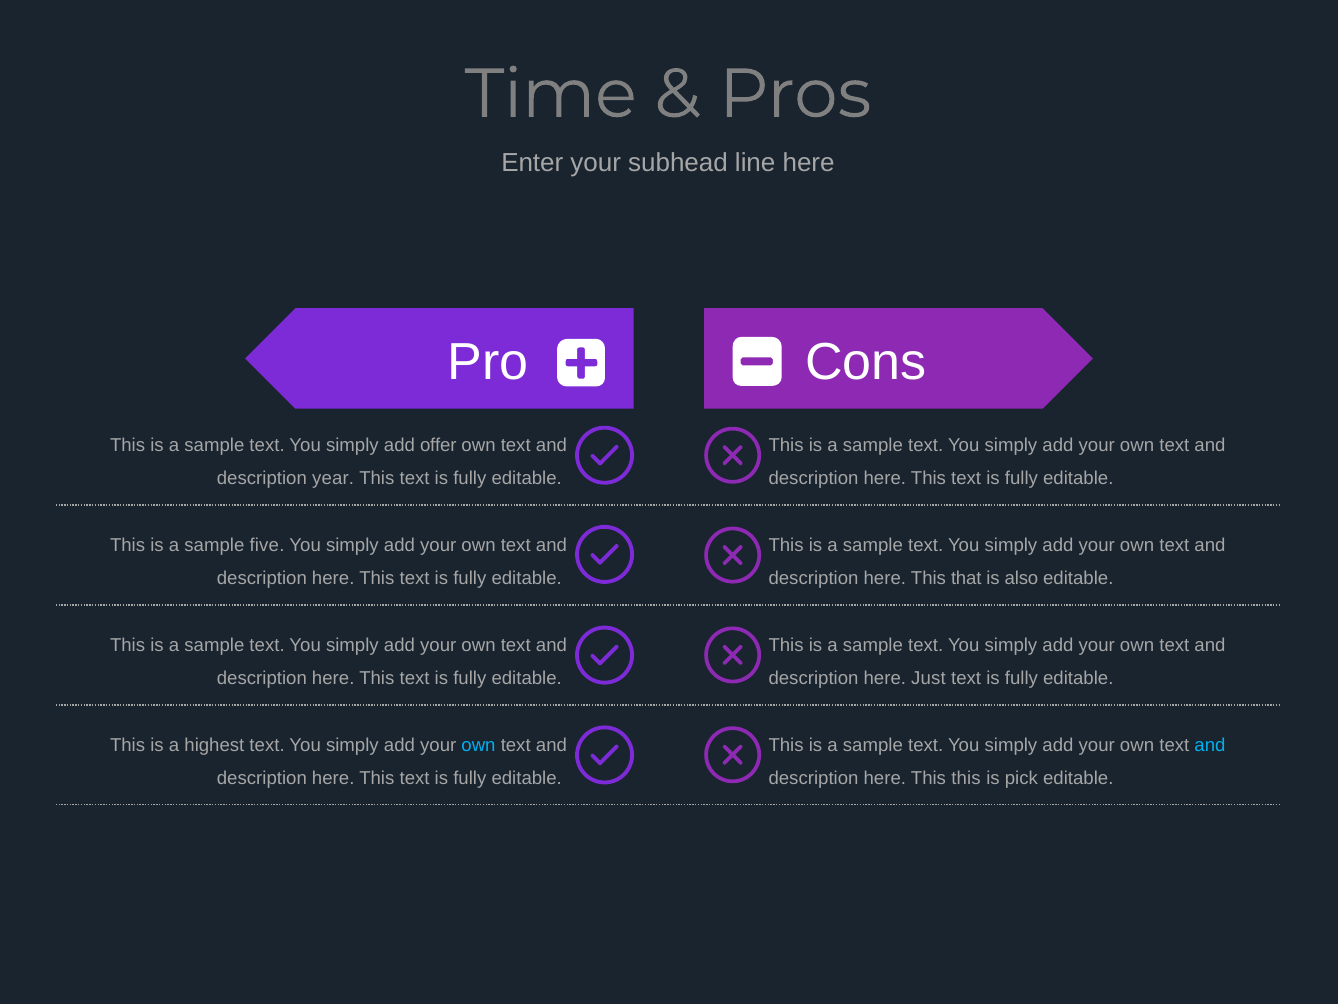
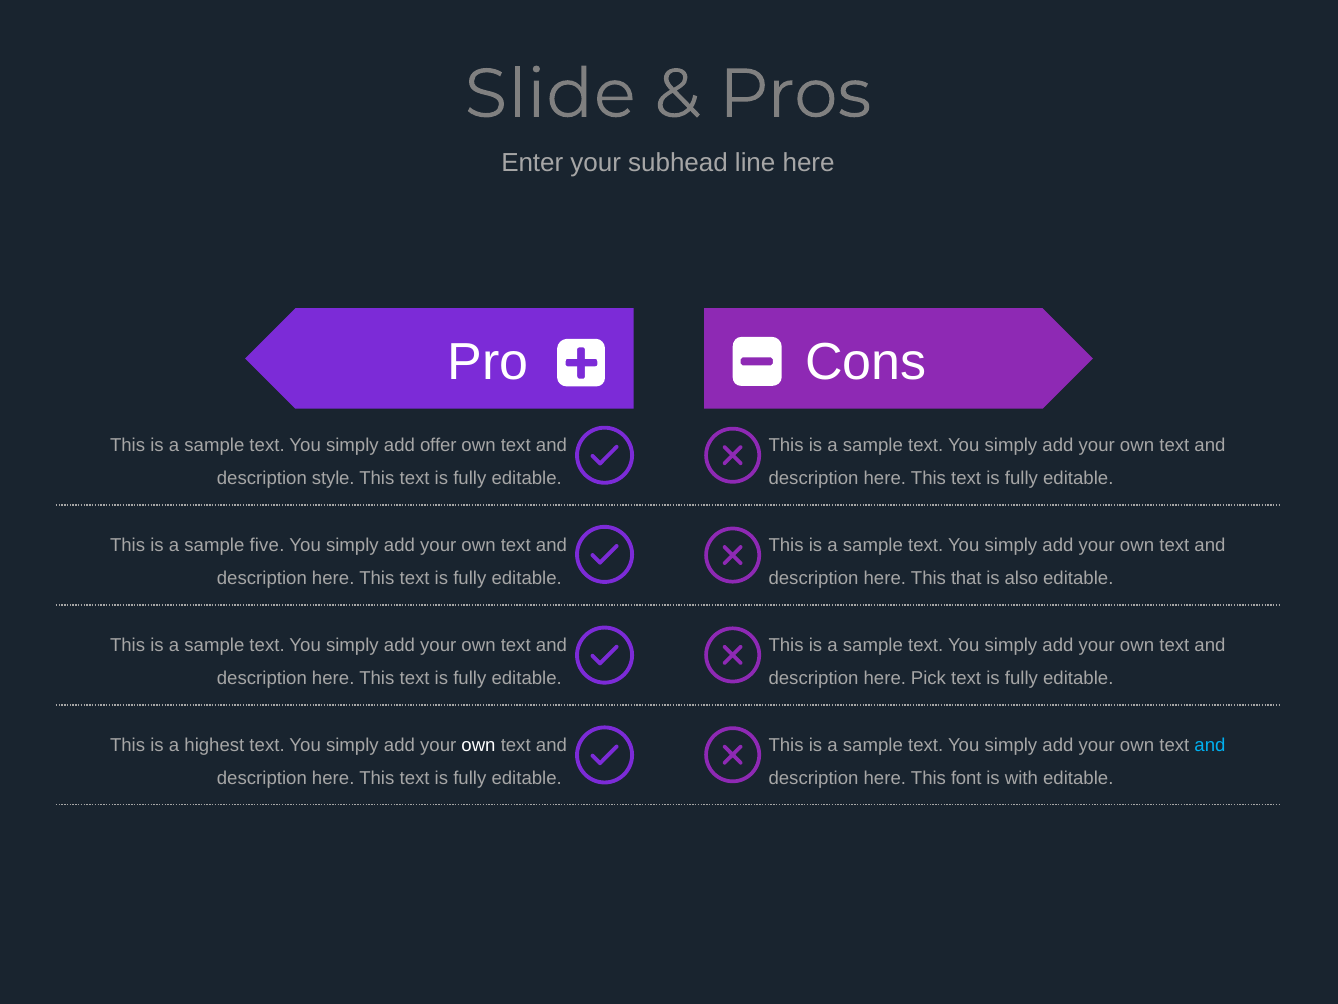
Time: Time -> Slide (550, 94)
year: year -> style (333, 479)
Just: Just -> Pick (928, 678)
own colour: light blue -> white (478, 745)
This this: this -> font (966, 778)
pick: pick -> with (1021, 778)
